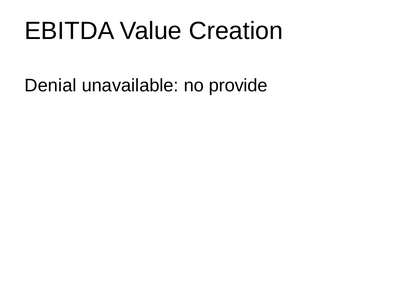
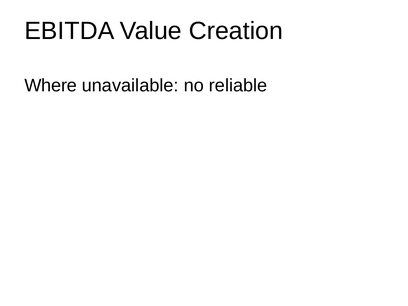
Denial: Denial -> Where (51, 86)
provide: provide -> reliable (238, 86)
